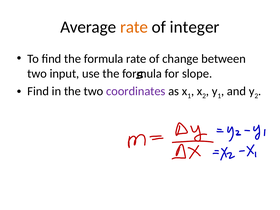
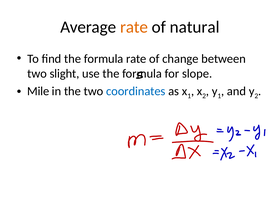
integer: integer -> natural (195, 27)
input: input -> slight (64, 74)
Find: Find -> Mile (38, 91)
coordinates colour: purple -> blue (136, 91)
